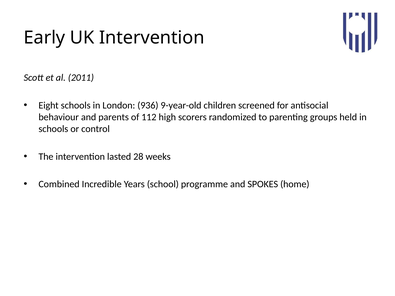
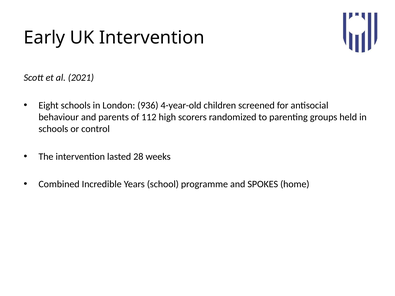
2011: 2011 -> 2021 (81, 78)
9-year-old: 9-year-old -> 4-year-old (181, 105)
